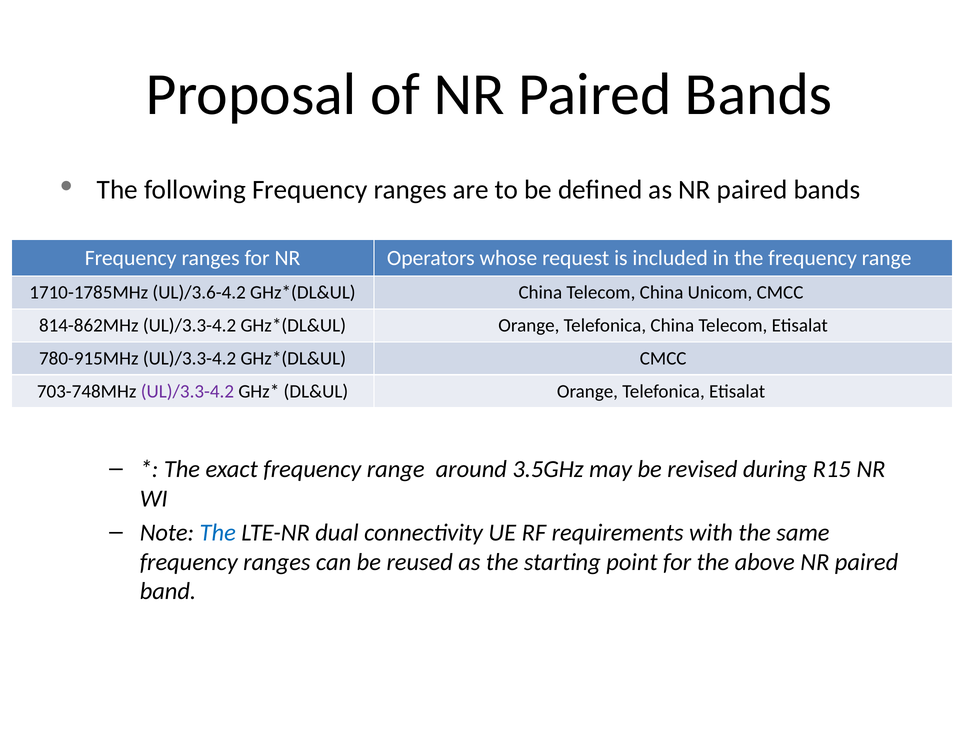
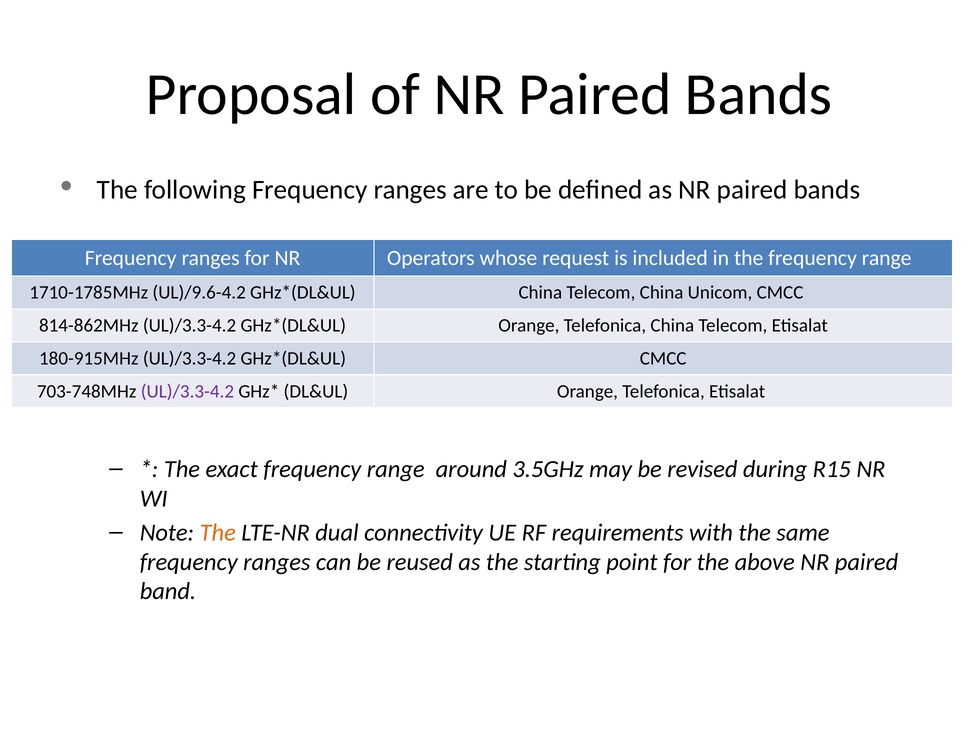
UL)/3.6-4.2: UL)/3.6-4.2 -> UL)/9.6-4.2 (199, 293)
780-915MHz: 780-915MHz -> 180-915MHz (89, 359)
The colour: blue -> orange (218, 533)
